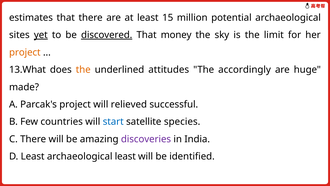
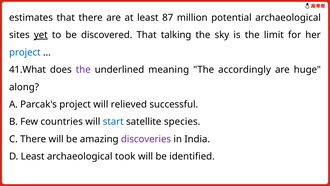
15: 15 -> 87 (168, 18)
discovered underline: present -> none (107, 35)
money: money -> talking (176, 35)
project colour: orange -> blue (25, 52)
13.What: 13.What -> 41.What (27, 70)
the colour: orange -> purple (83, 70)
attitudes: attitudes -> meaning (169, 70)
made: made -> along (24, 87)
archaeological least: least -> took (125, 156)
